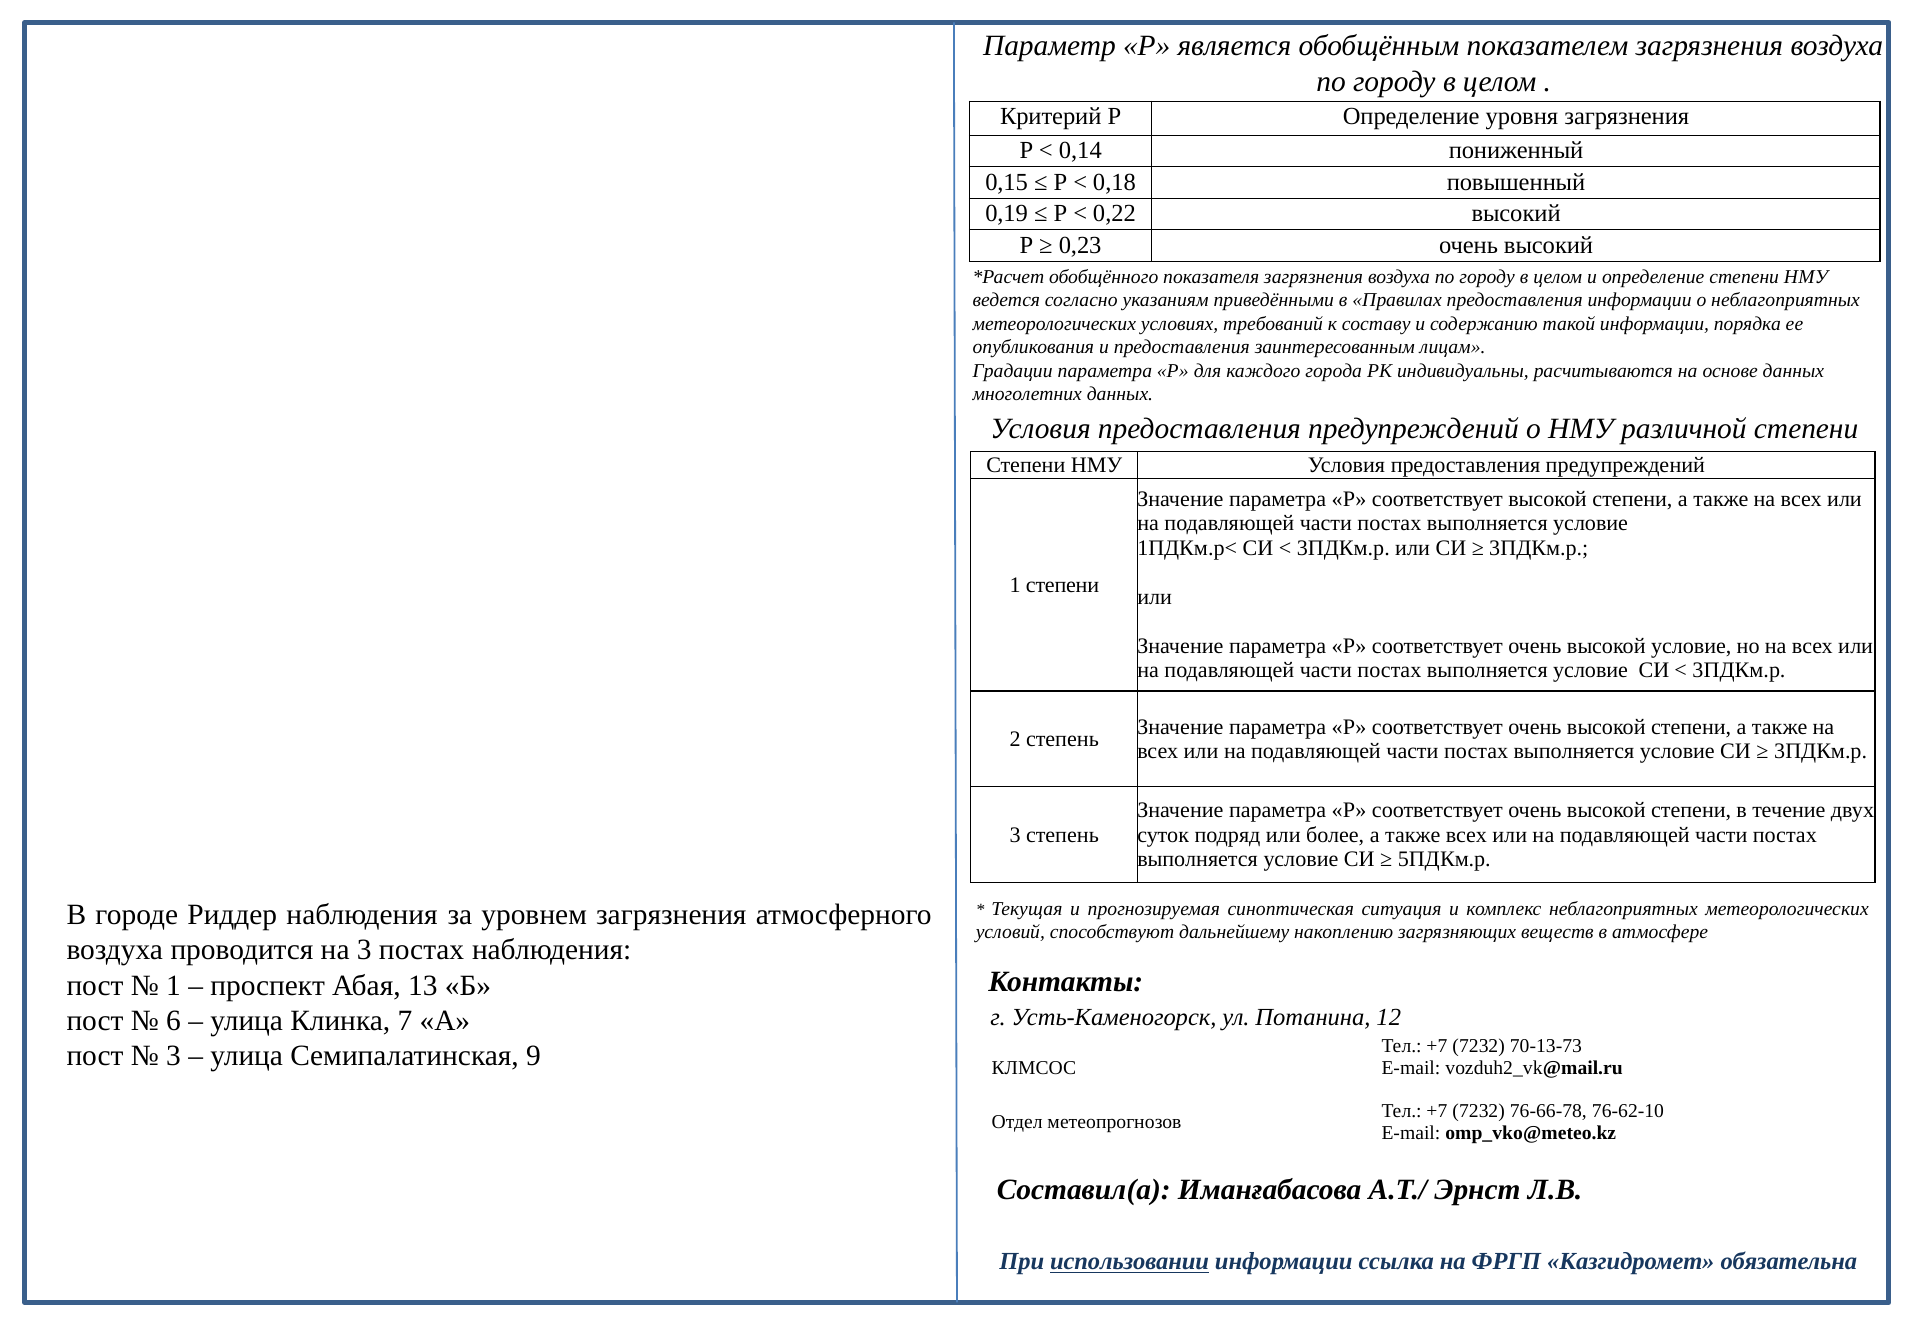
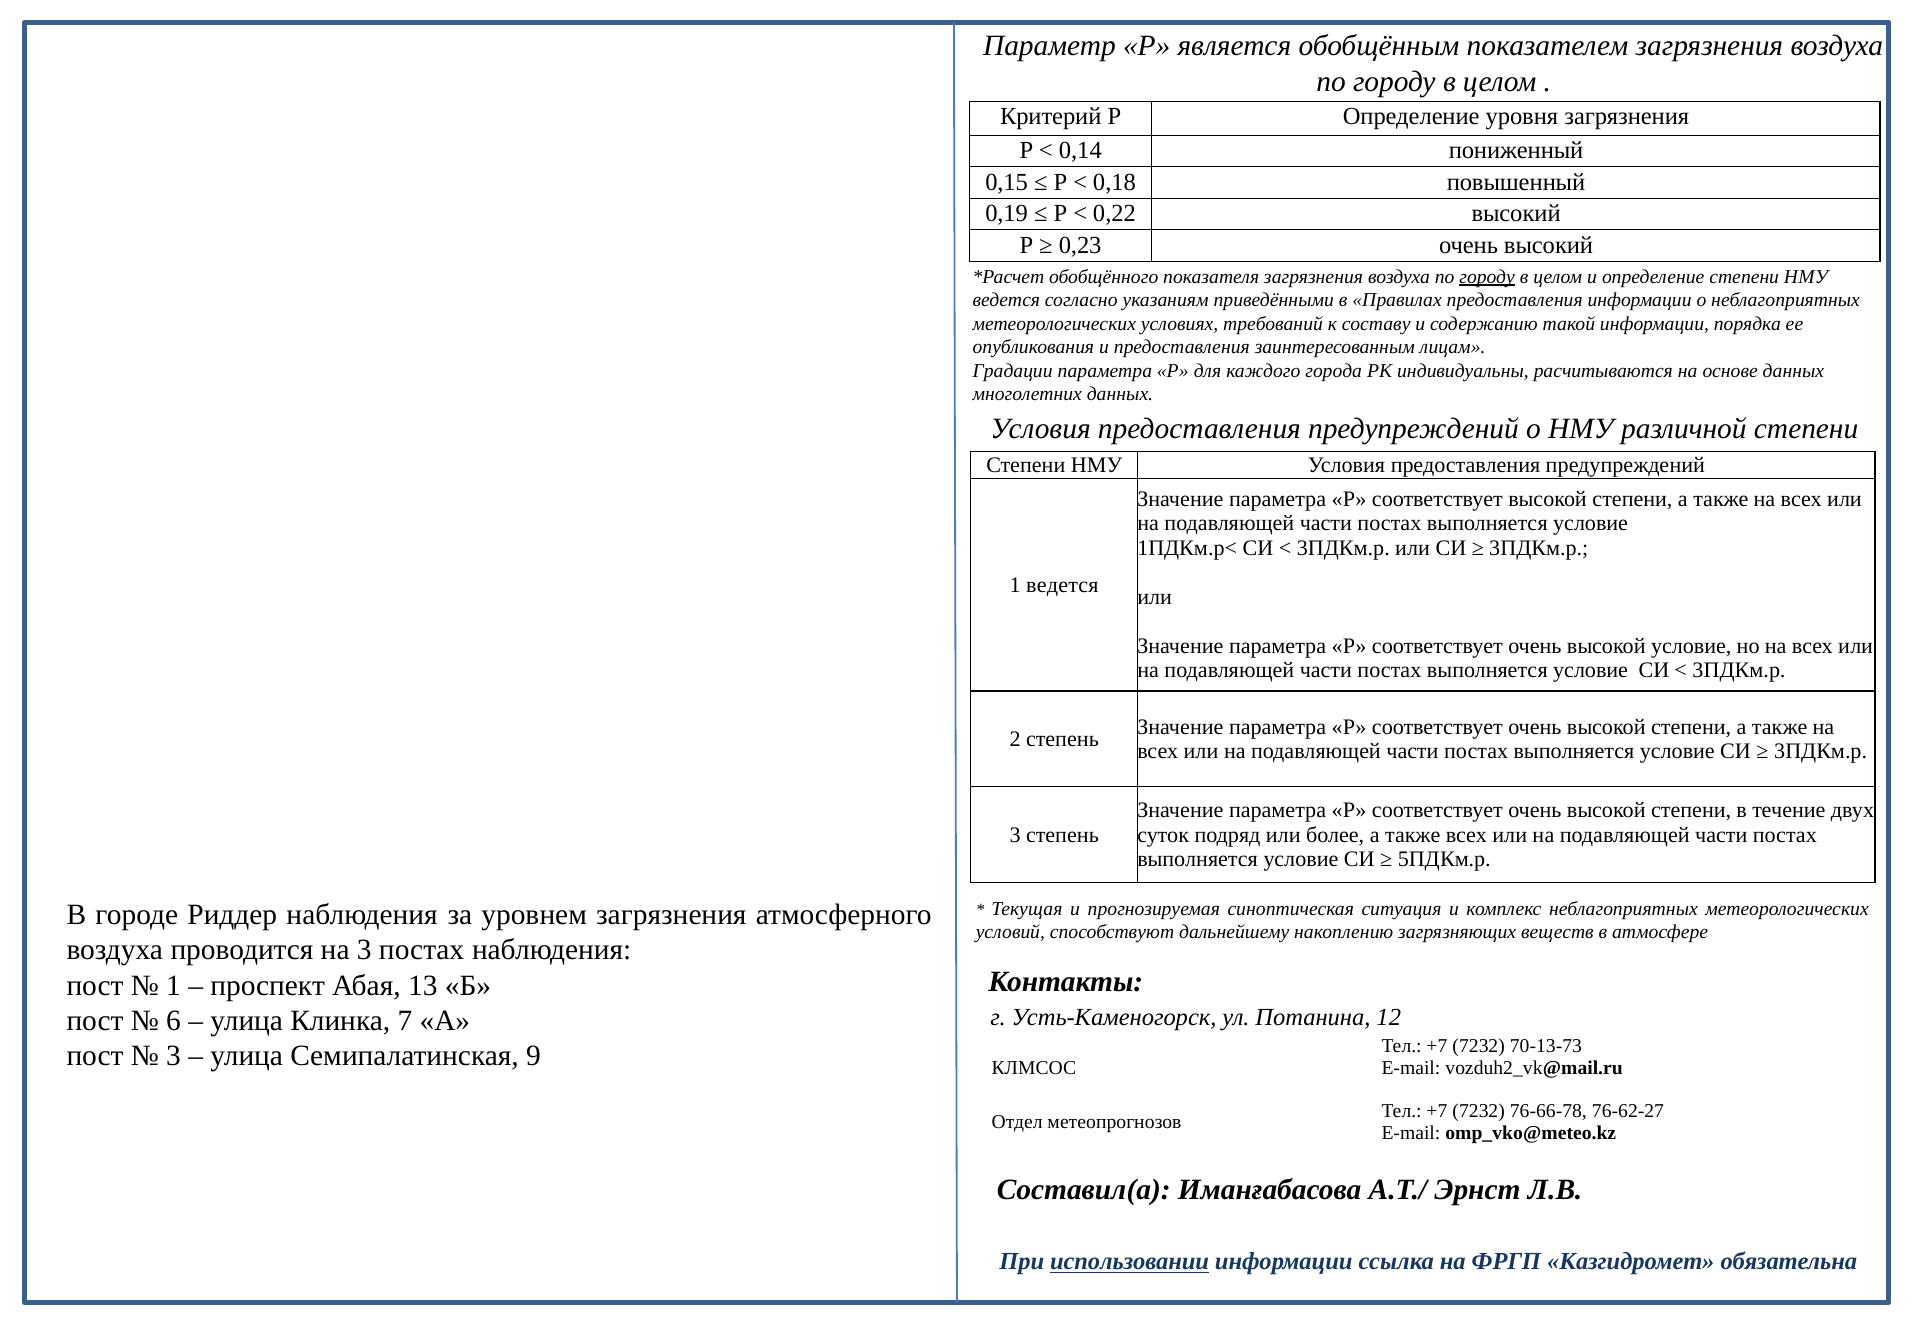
городу underline: none -> present (1487, 277)
1 степени: степени -> ведется (1062, 585)
76-62-10: 76-62-10 -> 76-62-27 (1628, 1111)
